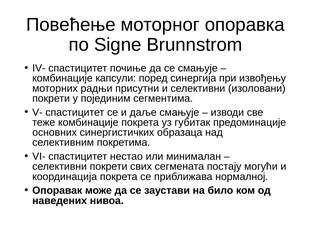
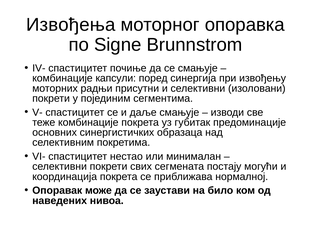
Повећење: Повећење -> Извођења (71, 25)
